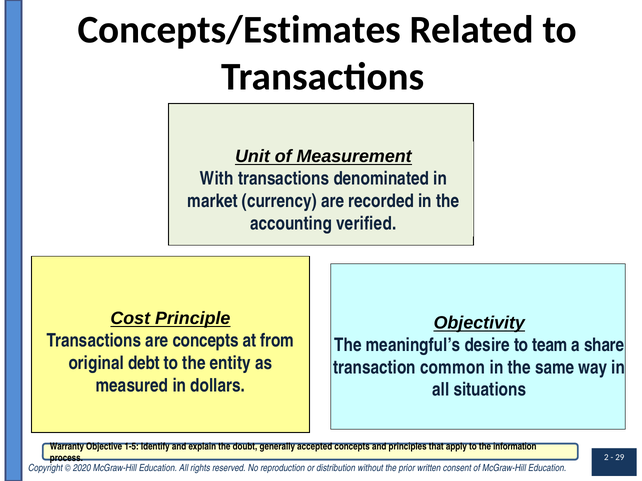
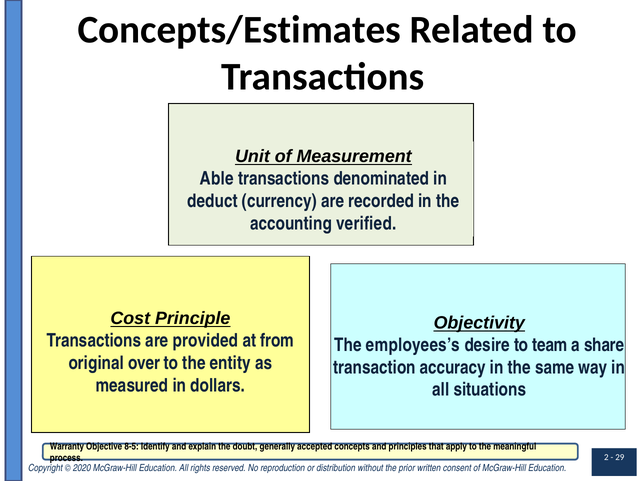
With: With -> Able (217, 179)
market: market -> deduct (213, 201)
are concepts: concepts -> provided (205, 341)
meaningful’s: meaningful’s -> employees’s (413, 345)
debt: debt -> over (144, 363)
common: common -> accuracy (453, 368)
1-5: 1-5 -> 8-5 (132, 447)
information: information -> meaningful (515, 447)
